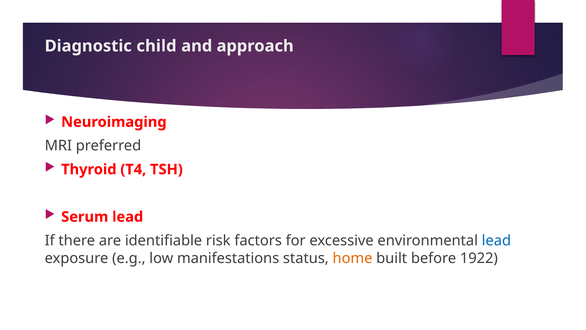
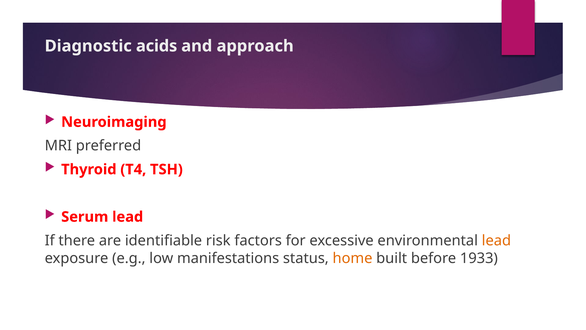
child: child -> acids (157, 46)
lead colour: blue -> orange (496, 240)
1922: 1922 -> 1933 (479, 258)
